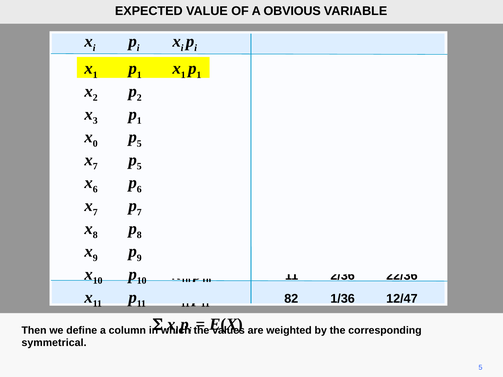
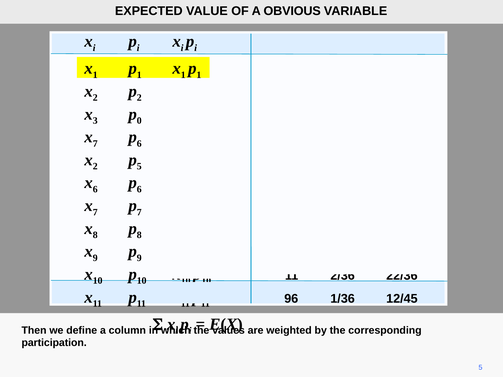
1: 1 -> 0 (139, 121)
0: 0 -> 7 (95, 144)
5: 5 -> 6 (139, 144)
7: 7 -> 2 (95, 167)
82: 82 -> 96 (291, 299)
12/47: 12/47 -> 12/45 (402, 299)
symmetrical: symmetrical -> participation (54, 343)
